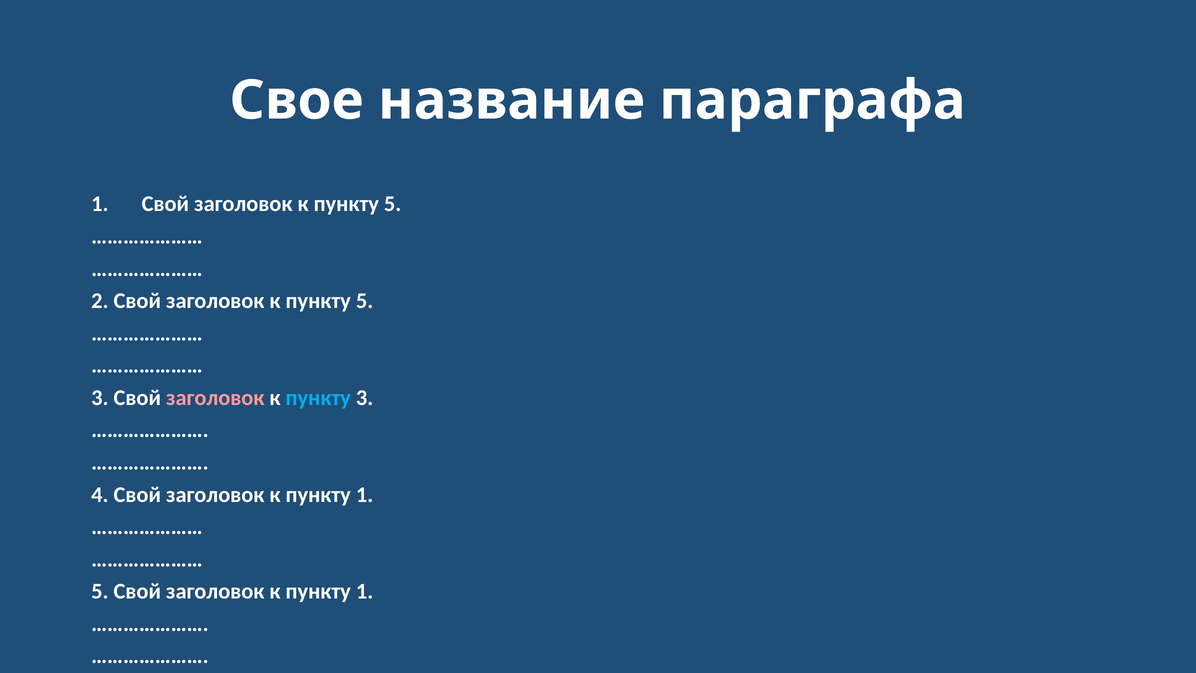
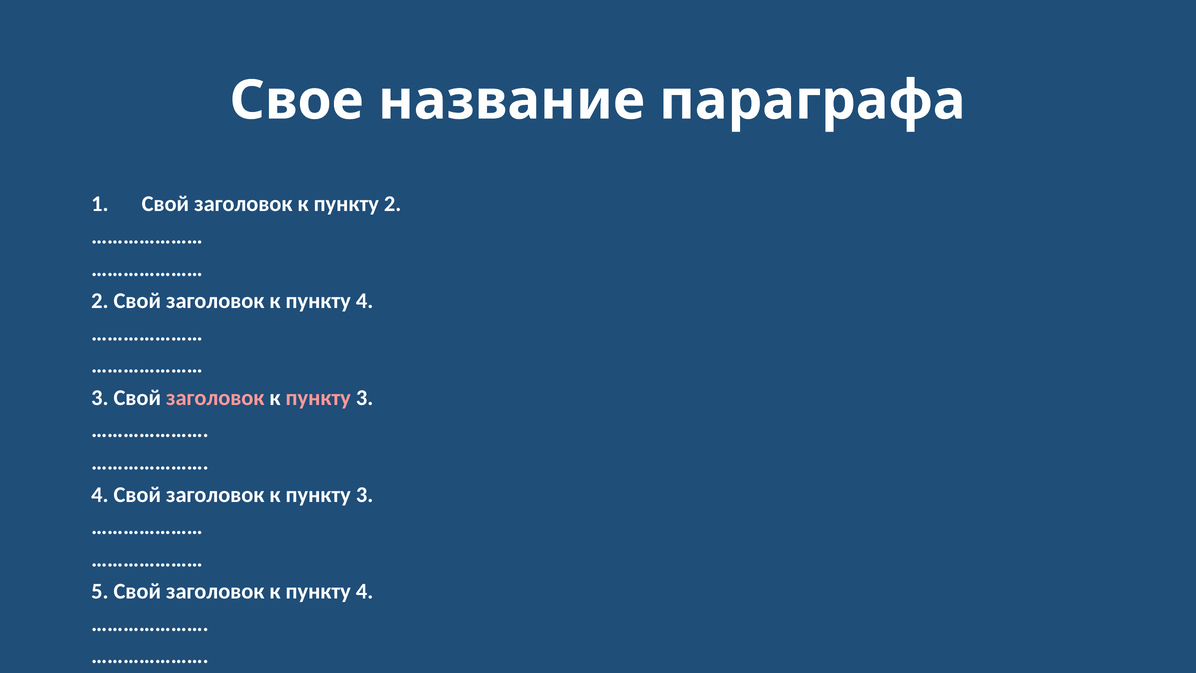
5: 5 -> 2 (393, 204)
5: 5 -> 4 (365, 301)
пункту colour: light blue -> pink (318, 398)
1: 1 -> 3 (365, 494)
1: 1 -> 4 (365, 591)
